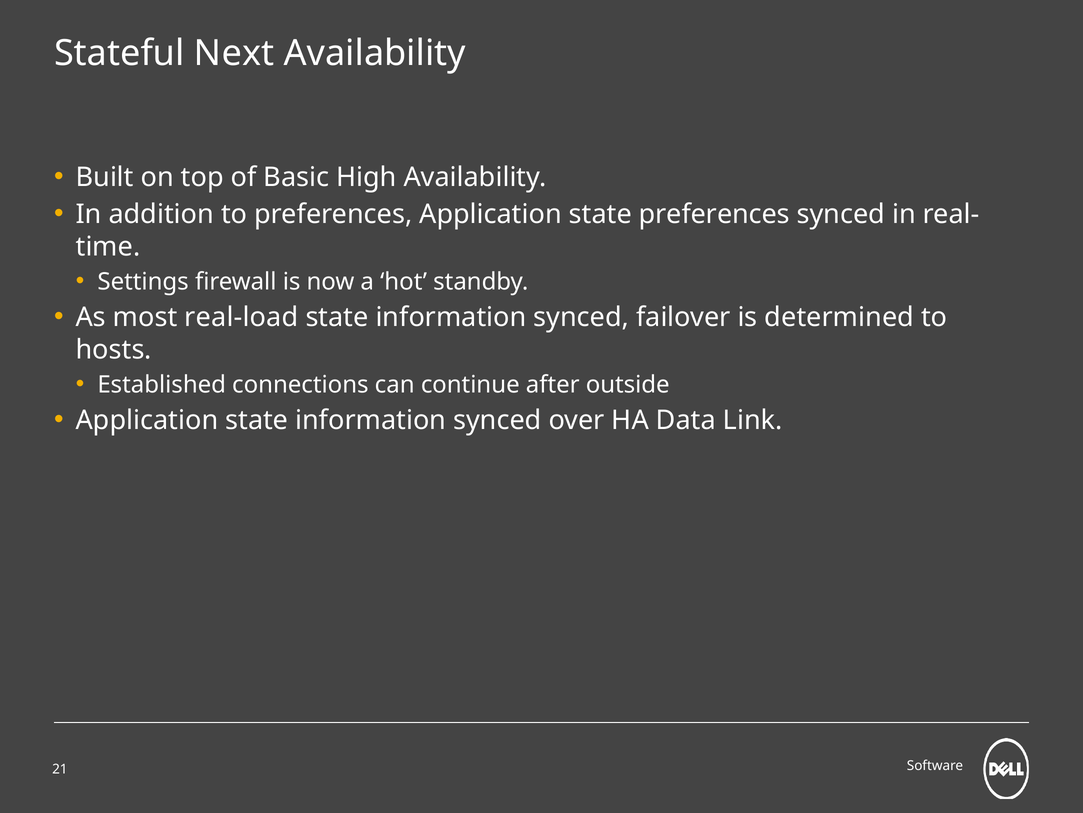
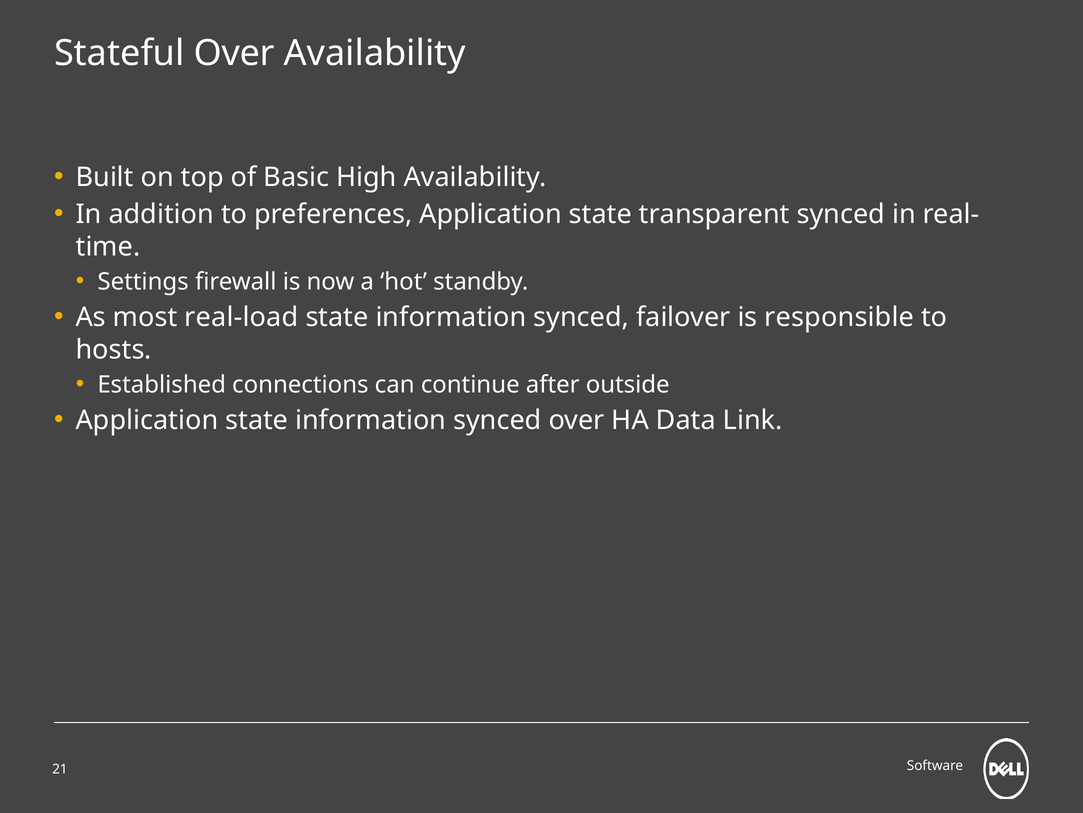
Stateful Next: Next -> Over (234, 53)
state preferences: preferences -> transparent (714, 214)
determined: determined -> responsible (839, 317)
